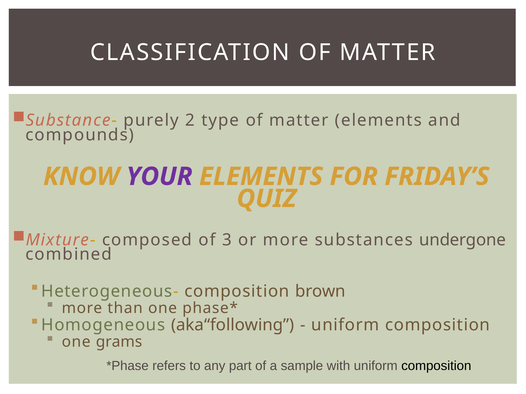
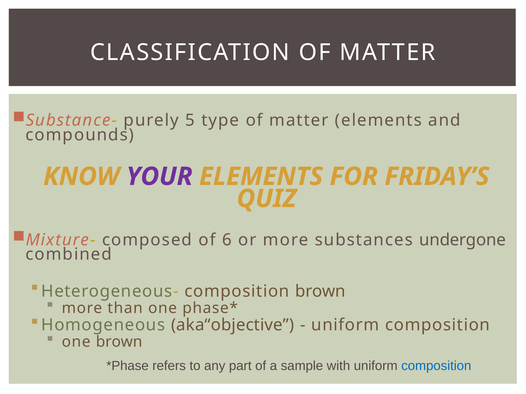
2: 2 -> 5 (190, 121)
3: 3 -> 6 (227, 240)
aka“following: aka“following -> aka“objective (233, 325)
one grams: grams -> brown (119, 342)
composition colour: black -> blue (436, 366)
